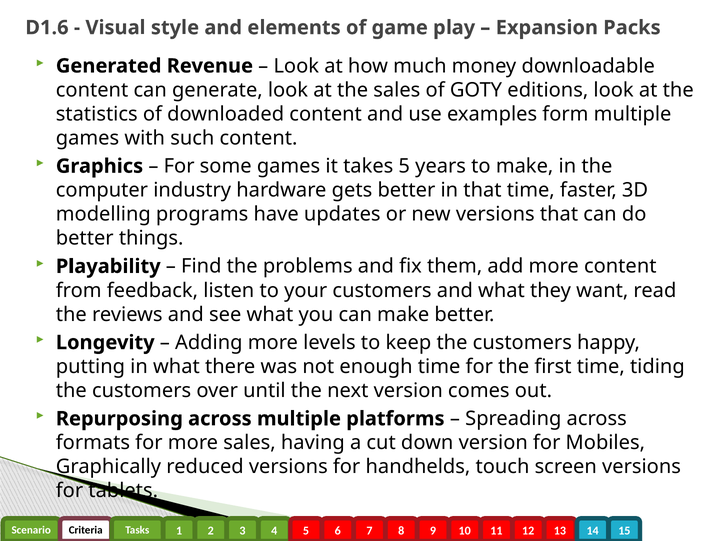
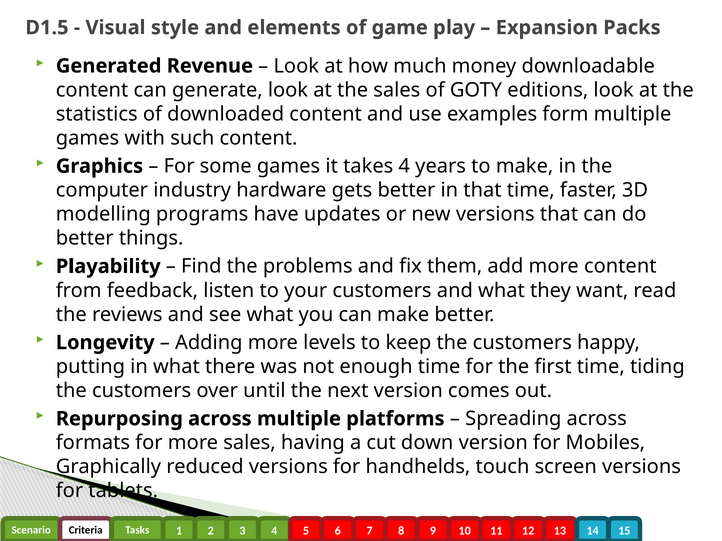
D1.6: D1.6 -> D1.5 (47, 28)
takes 5: 5 -> 4 (404, 166)
